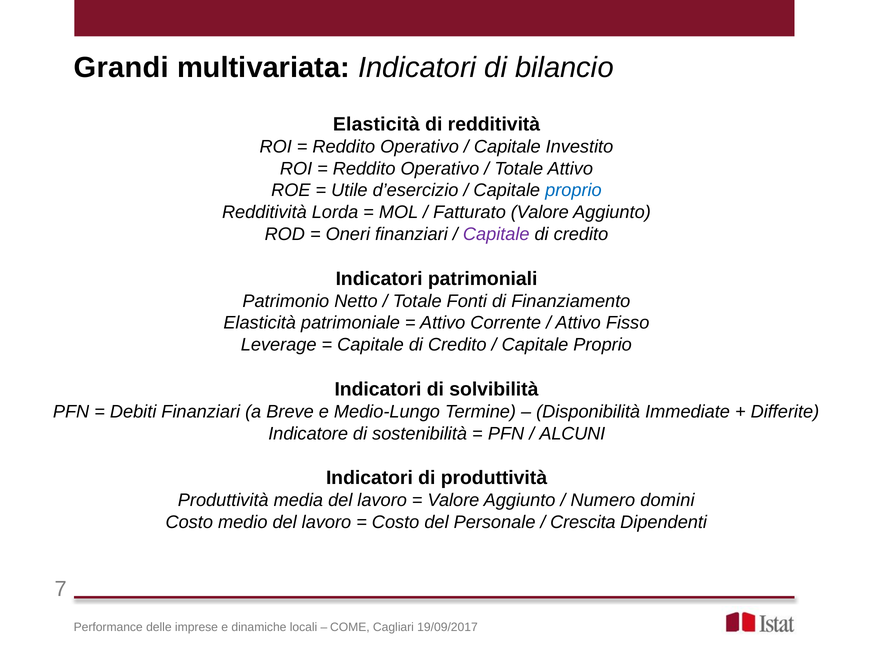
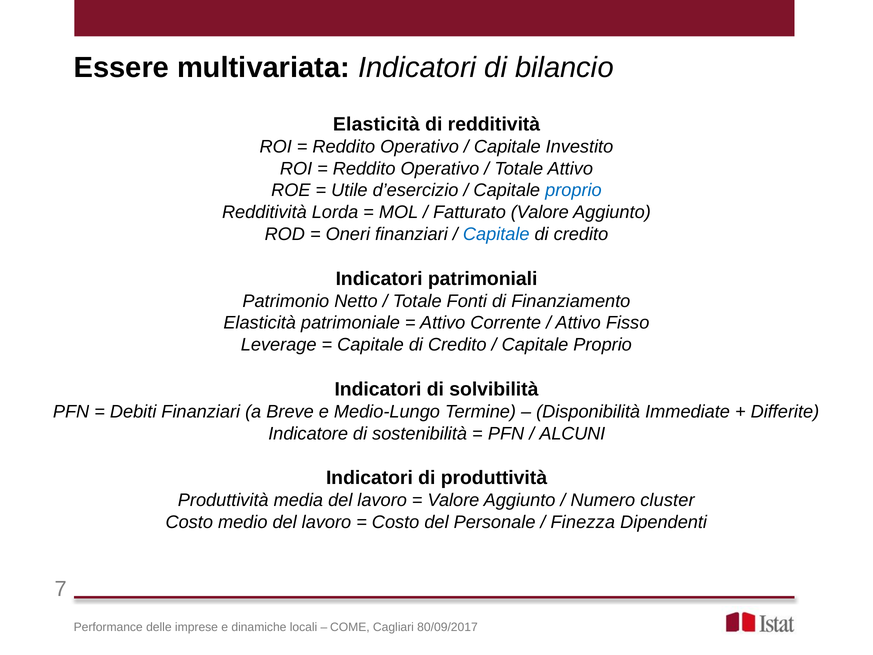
Grandi: Grandi -> Essere (121, 68)
Capitale colour: purple -> blue (496, 234)
domini: domini -> cluster (667, 500)
Crescita: Crescita -> Finezza (583, 522)
19/09/2017: 19/09/2017 -> 80/09/2017 (448, 627)
